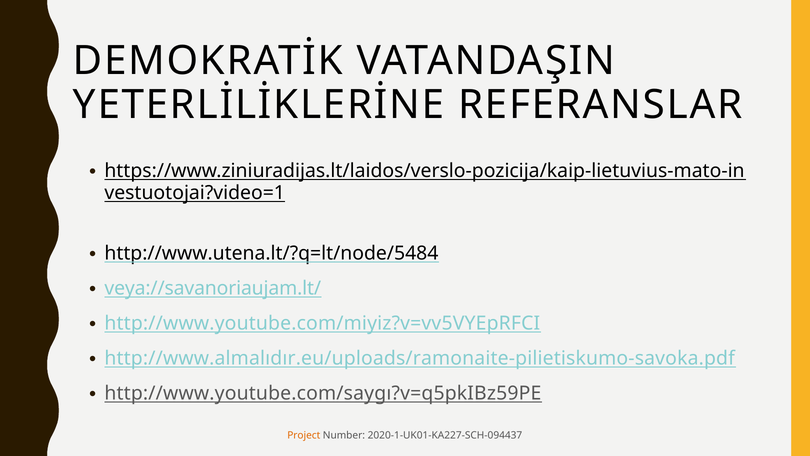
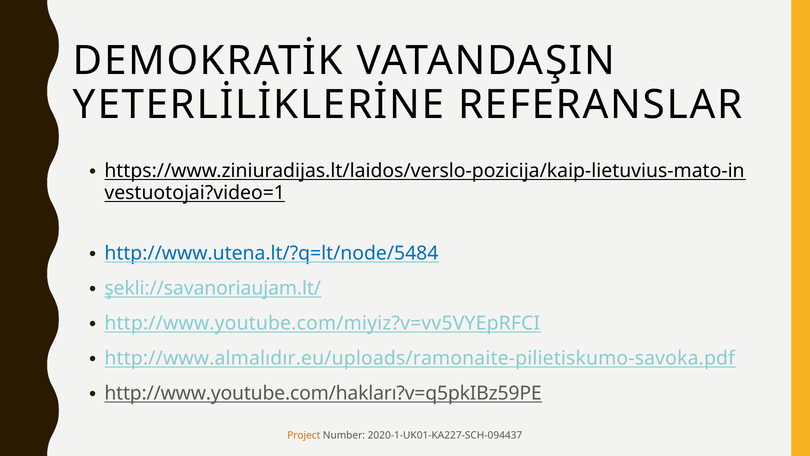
http://www.utena.lt/?q=lt/node/5484 colour: black -> blue (271, 253)
veya://savanoriaujam.lt/: veya://savanoriaujam.lt/ -> şekli://savanoriaujam.lt/ (213, 288)
http://www.youtube.com/saygı?v=q5pkIBz59PE: http://www.youtube.com/saygı?v=q5pkIBz59PE -> http://www.youtube.com/hakları?v=q5pkIBz59PE (323, 393)
